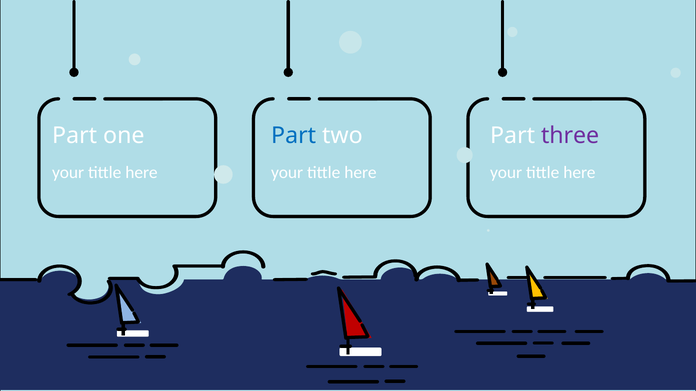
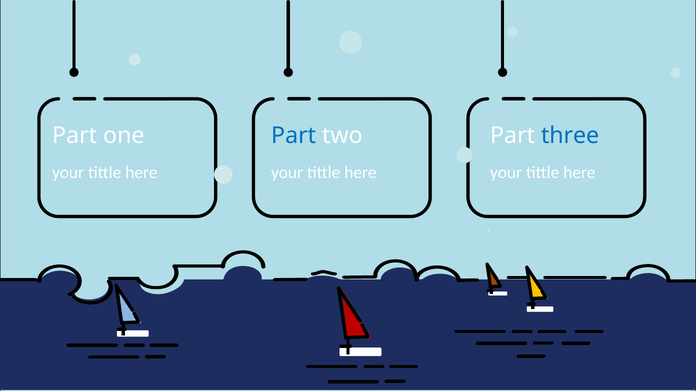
three colour: purple -> blue (570, 136)
